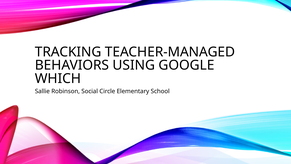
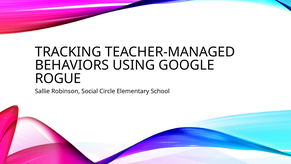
WHICH: WHICH -> ROGUE (58, 78)
